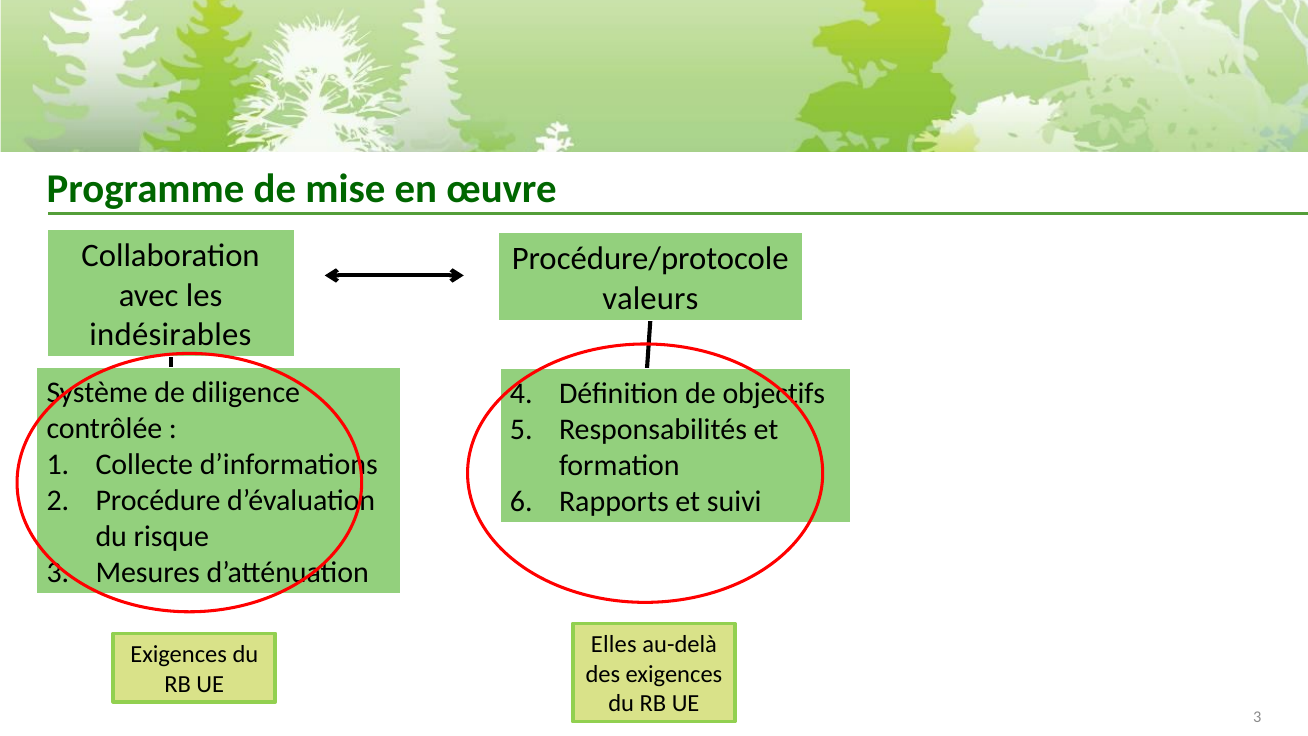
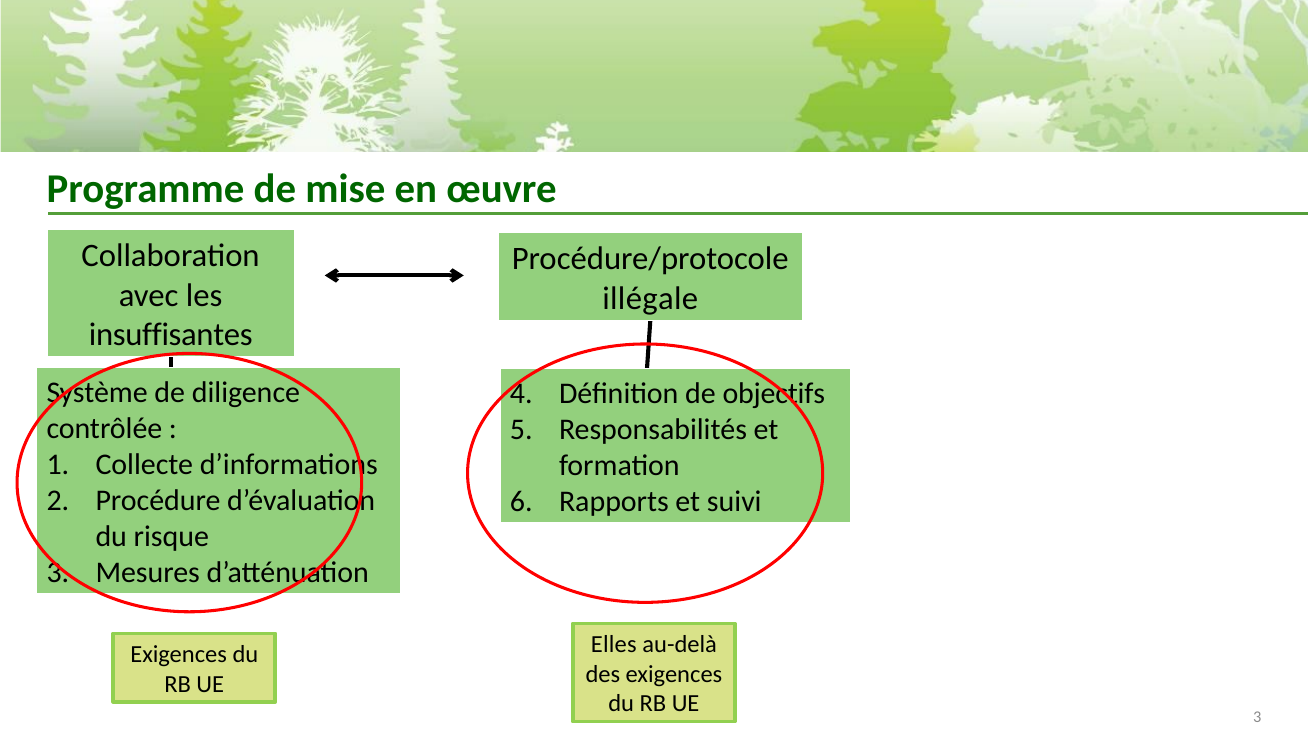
valeurs: valeurs -> illégale (650, 298)
indésirables: indésirables -> insuffisantes (171, 335)
